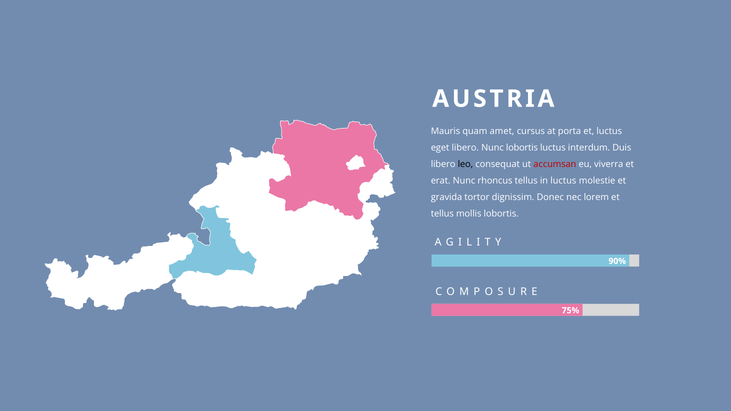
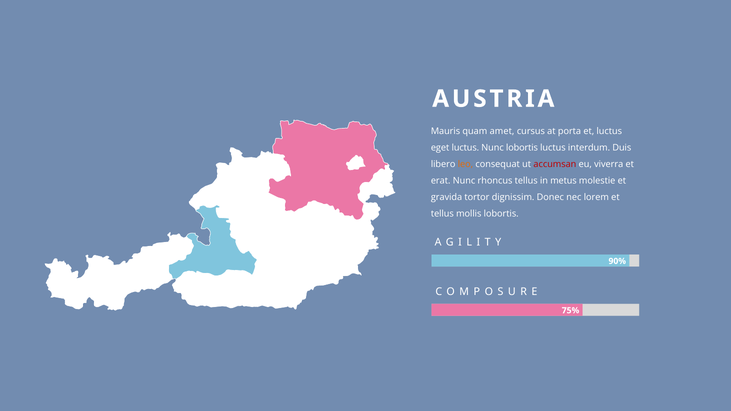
eget libero: libero -> luctus (465, 148)
leo colour: black -> orange (465, 164)
in luctus: luctus -> metus (563, 181)
